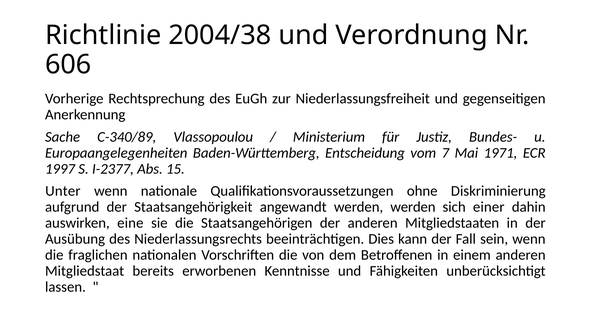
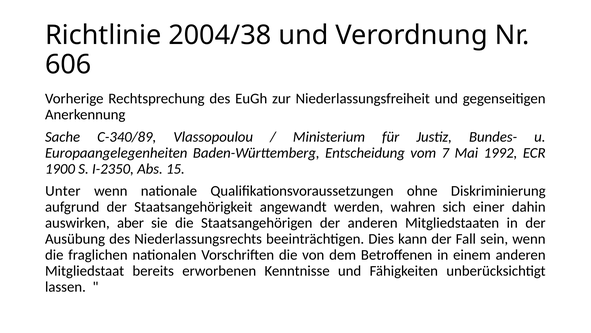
1971: 1971 -> 1992 (501, 153)
1997: 1997 -> 1900 (60, 169)
I-2377: I-2377 -> I-2350 (113, 169)
werden werden: werden -> wahren (413, 207)
eine: eine -> aber (130, 223)
